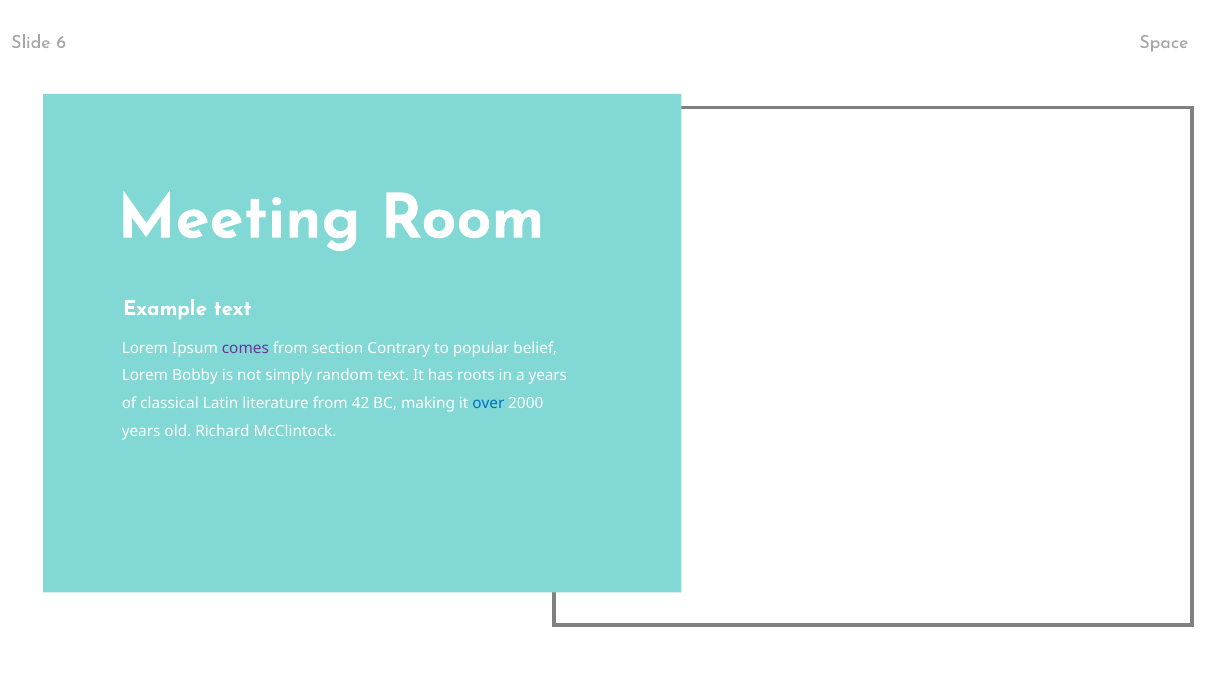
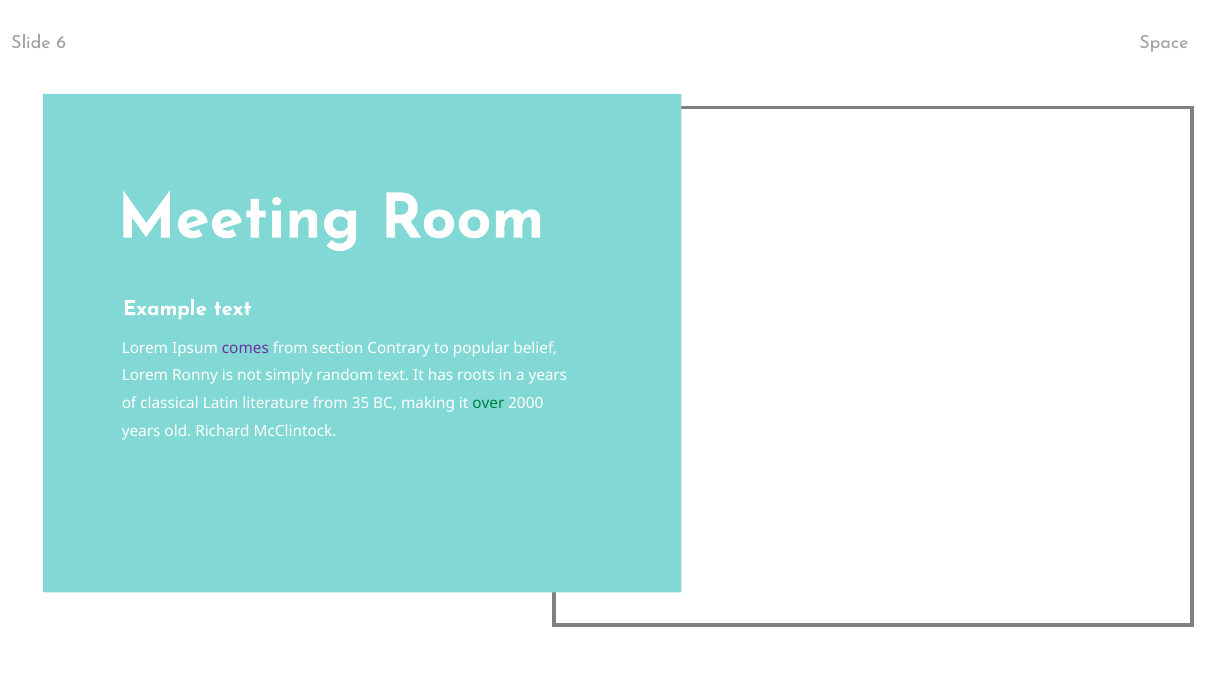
Bobby: Bobby -> Ronny (195, 376)
42: 42 -> 35 (361, 404)
over colour: blue -> green (488, 404)
